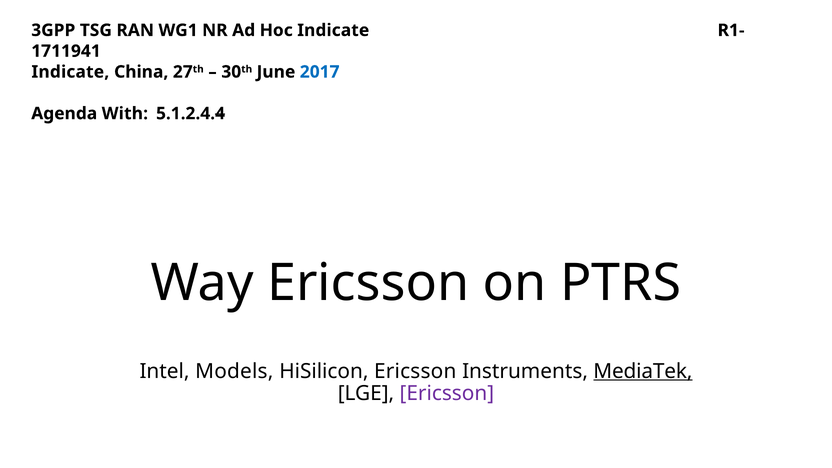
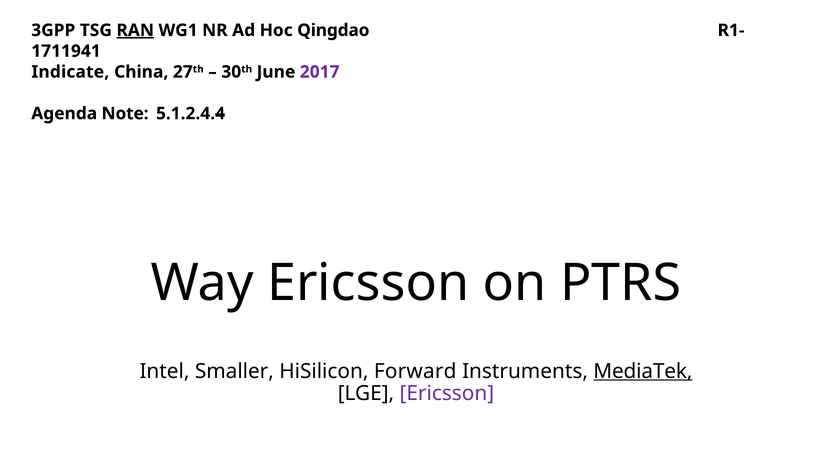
RAN underline: none -> present (135, 30)
Hoc Indicate: Indicate -> Qingdao (333, 30)
2017 colour: blue -> purple (320, 72)
With: With -> Note (125, 114)
Models: Models -> Smaller (234, 371)
HiSilicon Ericsson: Ericsson -> Forward (415, 371)
